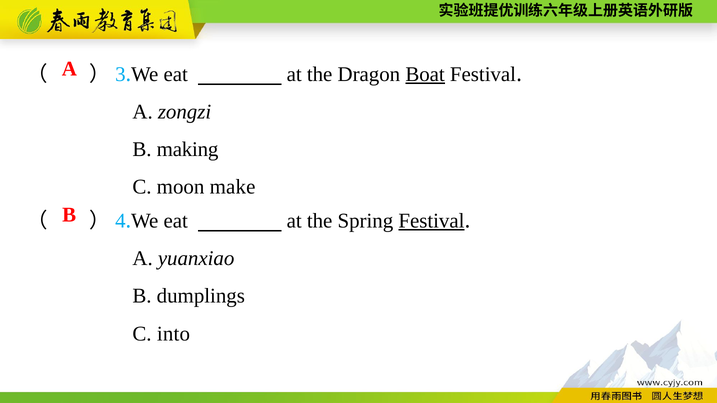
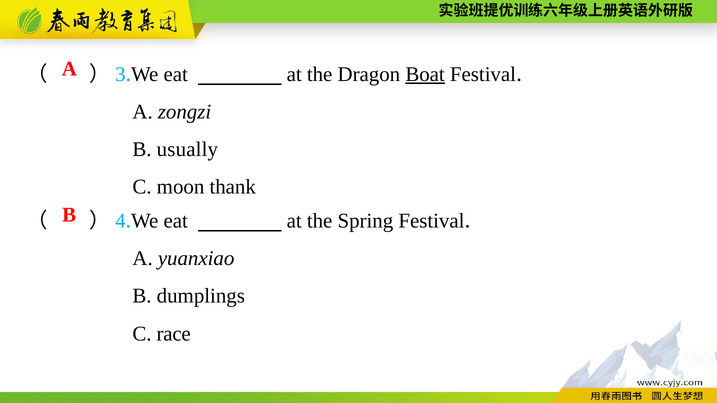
making: making -> usually (187, 150)
make: make -> thank (233, 187)
Festival underline: present -> none (431, 221)
into: into -> race (174, 334)
